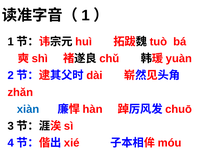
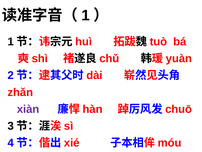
xiàn colour: blue -> purple (28, 109)
